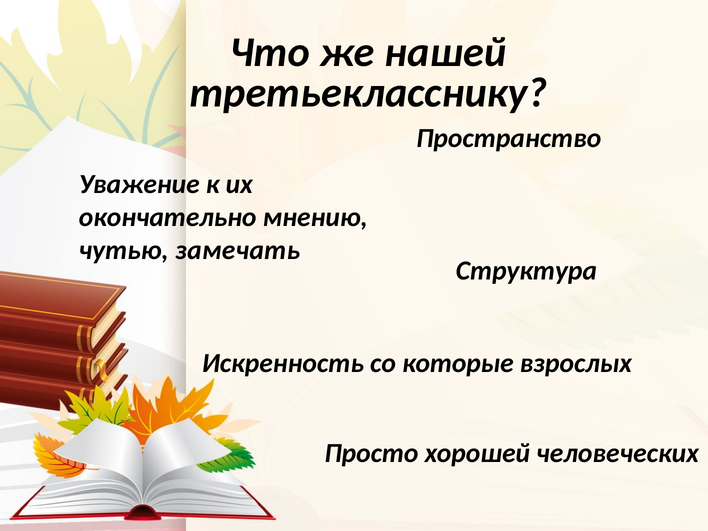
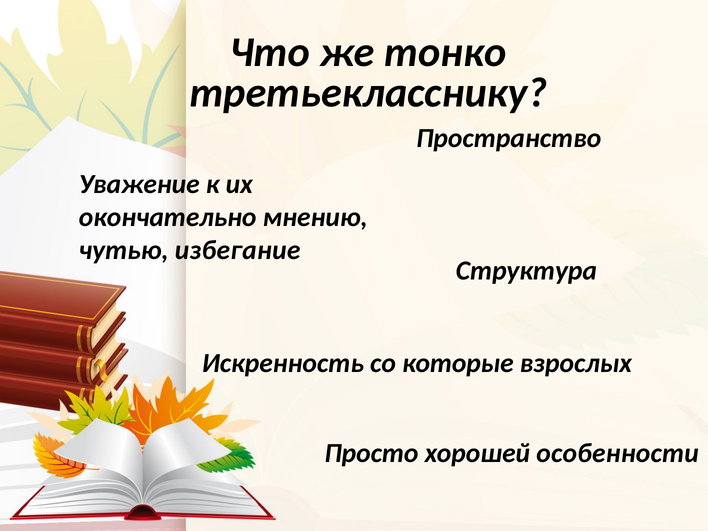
нашей: нашей -> тонко (445, 52)
замечать: замечать -> избегание (238, 250)
человеческих: человеческих -> особенности (618, 453)
